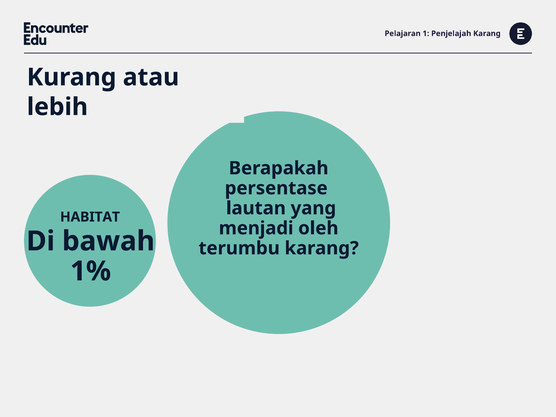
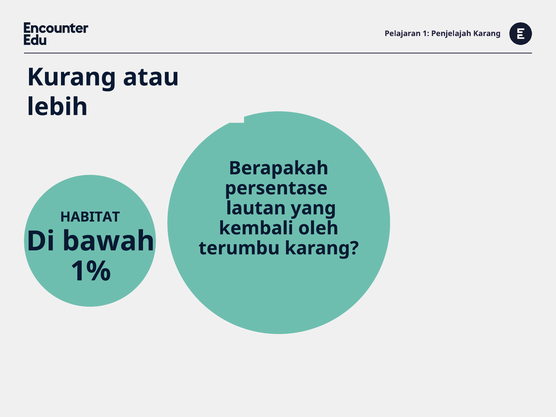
menjadi: menjadi -> kembali (256, 228)
